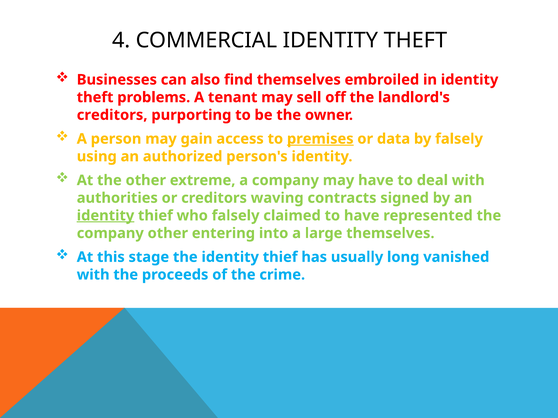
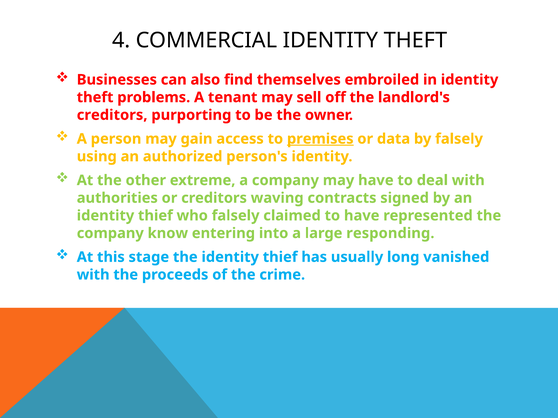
identity underline: present -> none (105, 216)
company other: other -> know (168, 234)
large themselves: themselves -> responding (390, 234)
